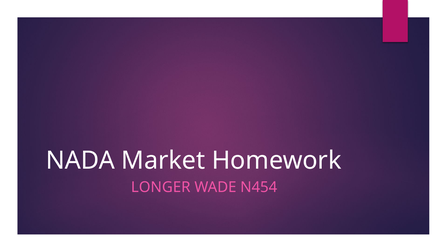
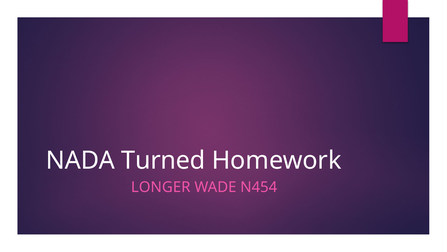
Market: Market -> Turned (163, 160)
